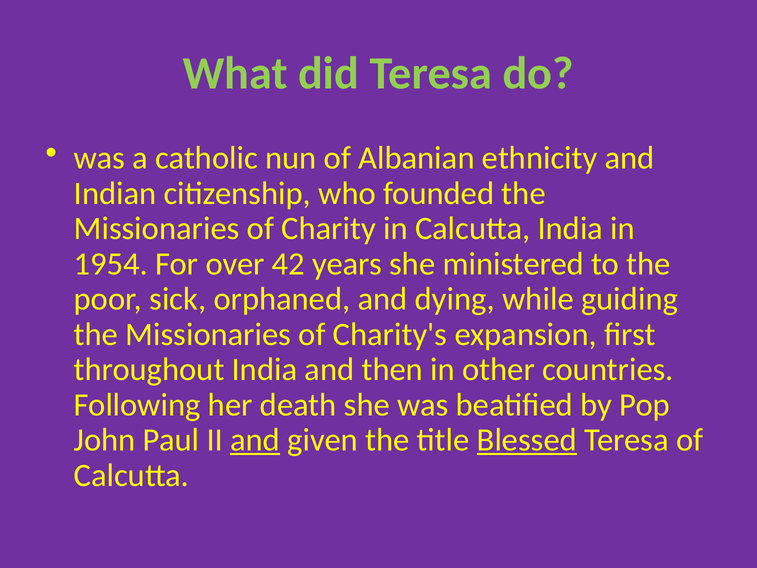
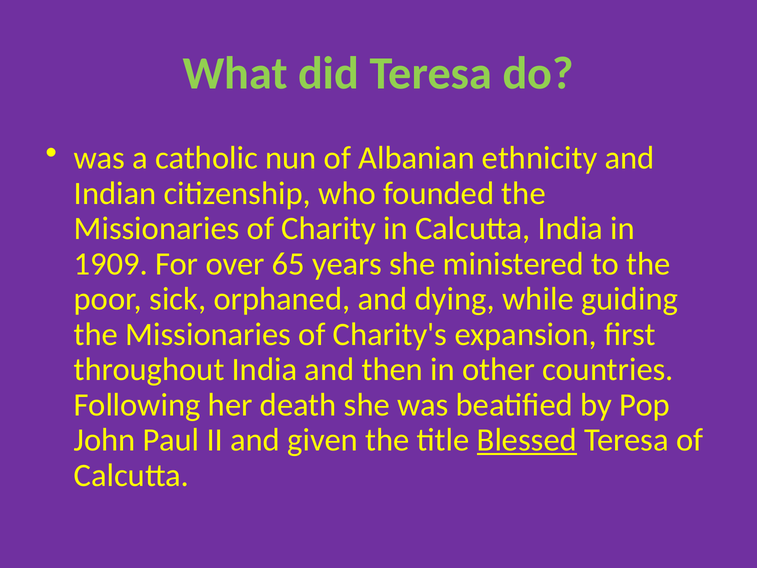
1954: 1954 -> 1909 (111, 264)
42: 42 -> 65 (288, 264)
and underline: present -> none (255, 440)
